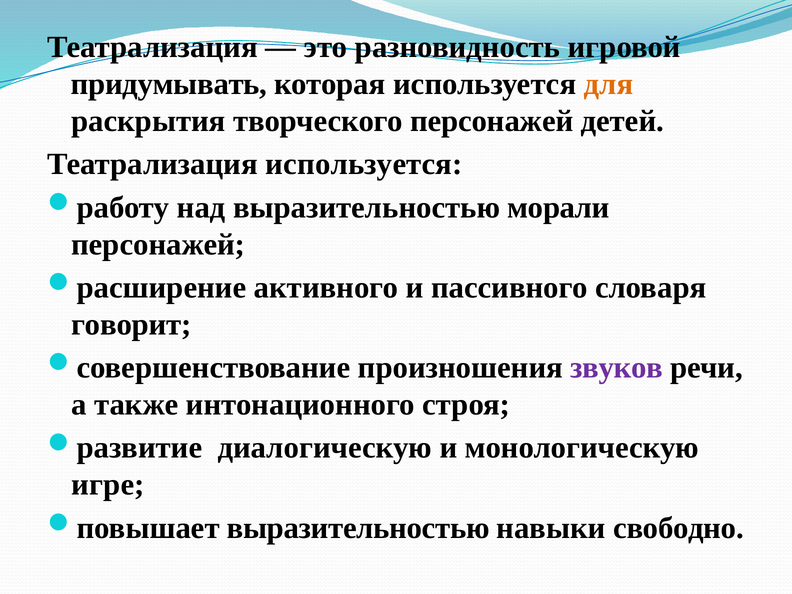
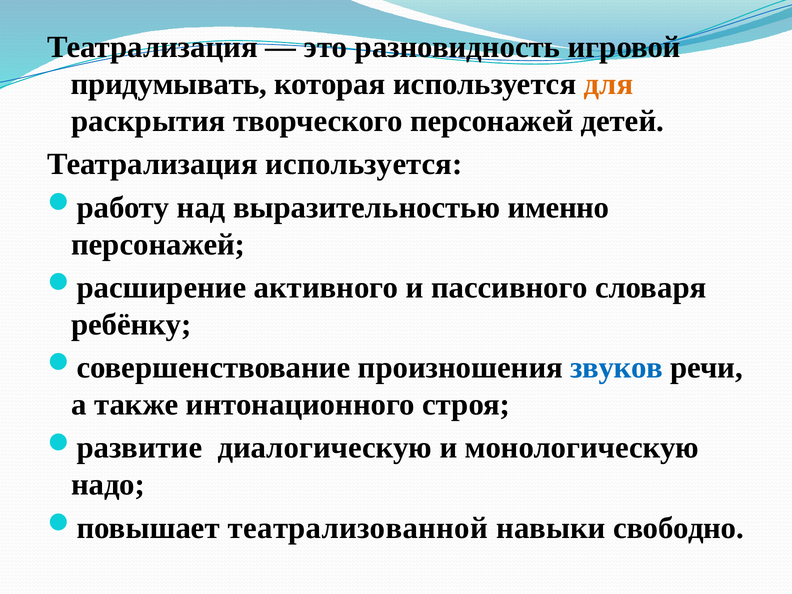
морали: морали -> именно (558, 207)
говорит: говорит -> ребёнку (131, 325)
звуков colour: purple -> blue (617, 368)
игре: игре -> надо (108, 485)
выразительностью: выразительностью -> театрализованной (358, 528)
